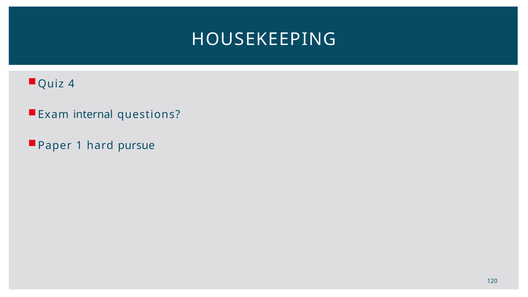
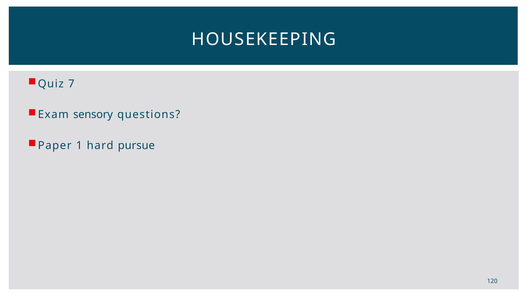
4: 4 -> 7 (71, 84)
internal: internal -> sensory (93, 115)
